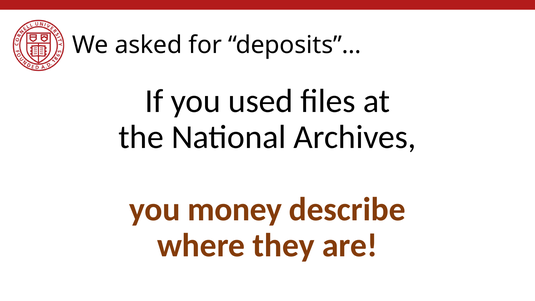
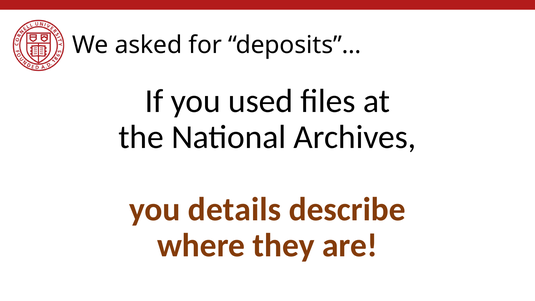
money: money -> details (235, 209)
